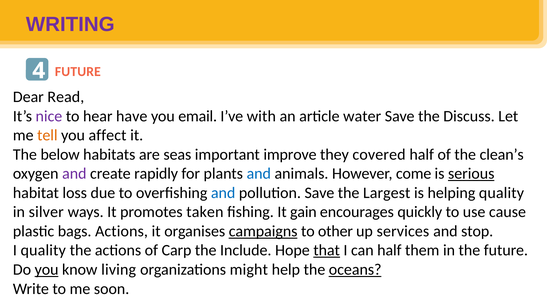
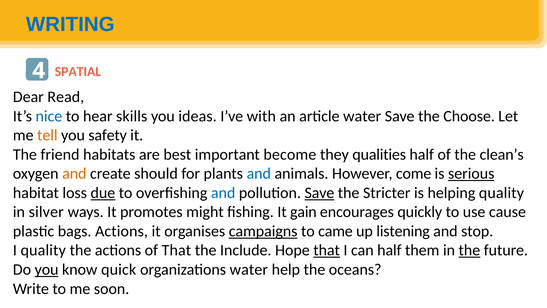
WRITING colour: purple -> blue (70, 25)
FUTURE: FUTURE -> SPATIAL (78, 71)
nice colour: purple -> blue (49, 116)
have: have -> skills (132, 116)
email: email -> ideas (198, 116)
Discuss: Discuss -> Choose (469, 116)
affect: affect -> safety (108, 135)
below: below -> friend (60, 154)
seas: seas -> best (177, 154)
improve: improve -> become (290, 154)
covered: covered -> qualities (379, 154)
and colour: purple -> orange (74, 174)
rapidly: rapidly -> should (156, 174)
due underline: none -> present (103, 193)
Save underline: none -> present (319, 193)
Largest: Largest -> Stricter (387, 193)
taken: taken -> might (205, 212)
other: other -> came (335, 231)
services: services -> listening (403, 231)
of Carp: Carp -> That (176, 250)
the underline: none -> present (469, 250)
living: living -> quick (119, 269)
organizations might: might -> water (249, 269)
oceans underline: present -> none (355, 269)
